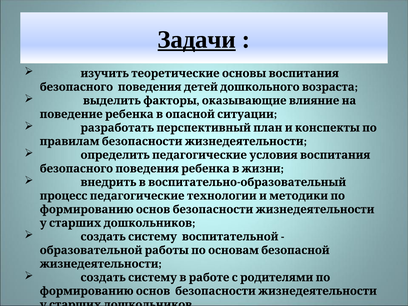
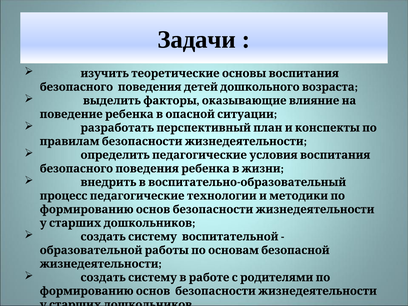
Задачи underline: present -> none (197, 39)
